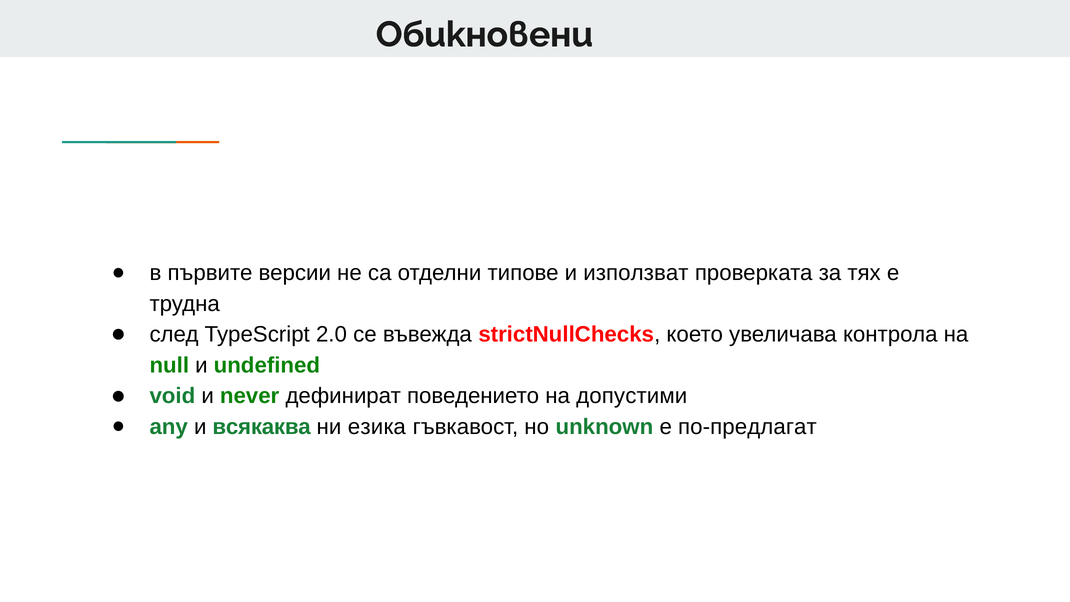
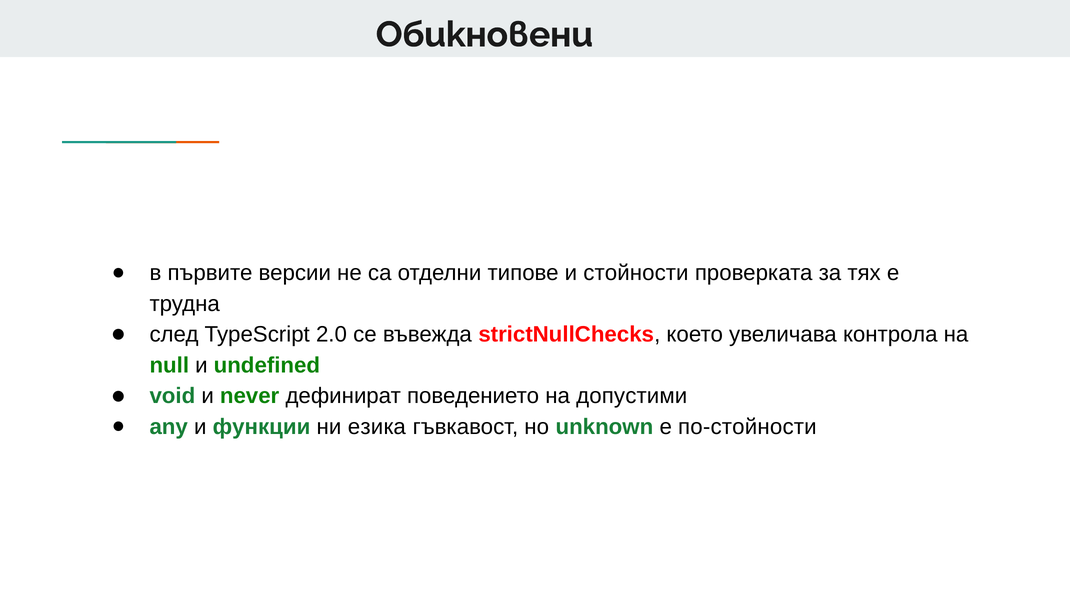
използват: използват -> стойности (636, 273)
всякаква: всякаква -> функции (261, 427)
по-предлагат: по-предлагат -> по-стойности (747, 427)
